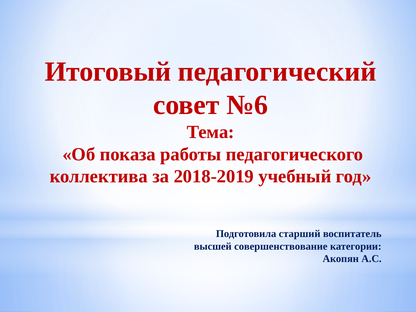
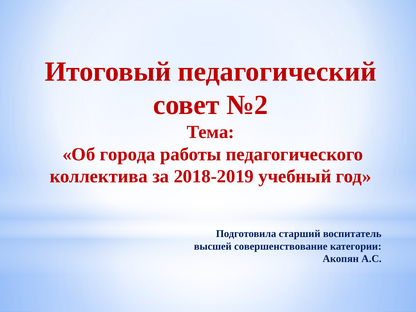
№6: №6 -> №2 (247, 105)
показа: показа -> города (128, 154)
